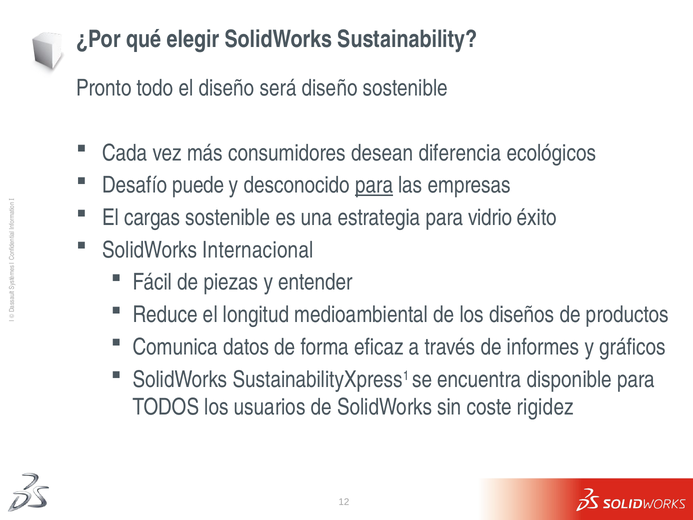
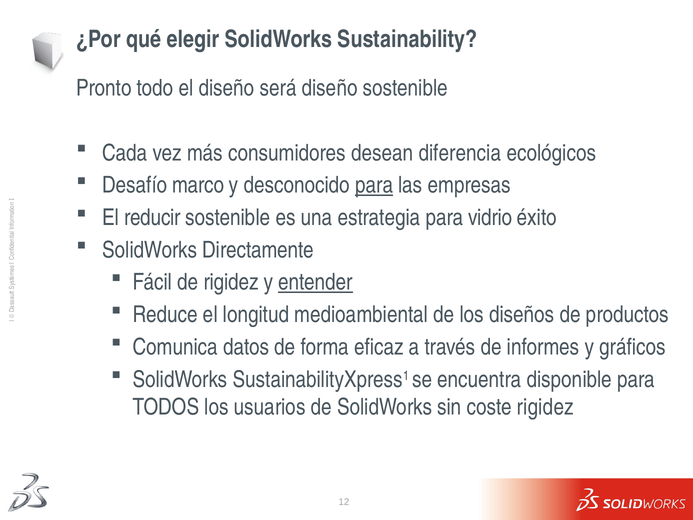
puede: puede -> marco (198, 185)
cargas: cargas -> reducir (152, 218)
Internacional: Internacional -> Directamente (258, 250)
de piezas: piezas -> rigidez (231, 282)
entender underline: none -> present (315, 282)
